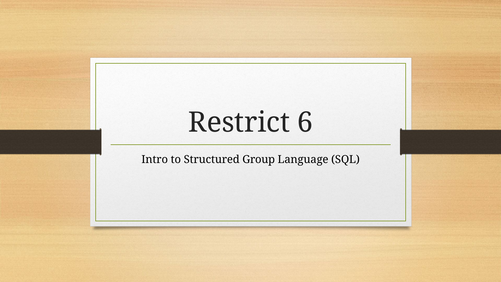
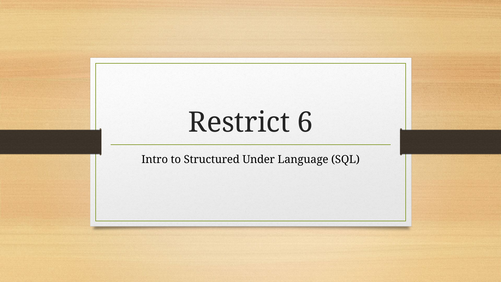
Group: Group -> Under (259, 160)
